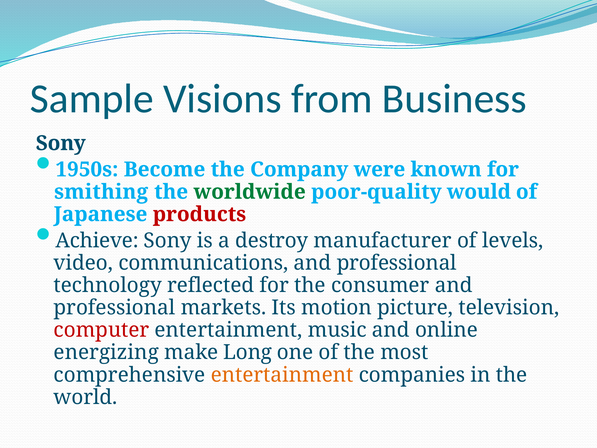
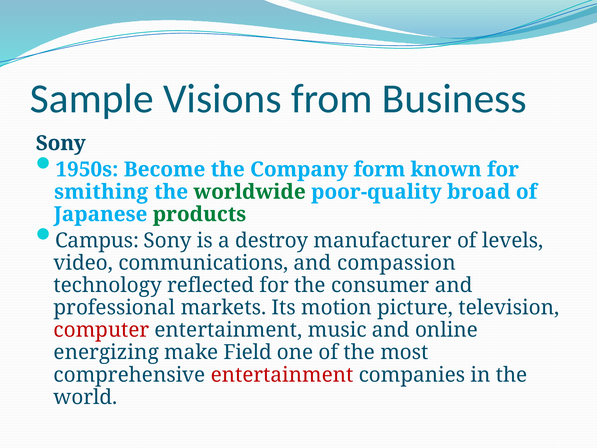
were: were -> form (379, 169)
would: would -> broad (479, 192)
products colour: red -> green (199, 214)
Achieve: Achieve -> Campus (97, 240)
communications and professional: professional -> compassion (396, 263)
Long: Long -> Field (248, 352)
entertainment colour: orange -> red (282, 375)
